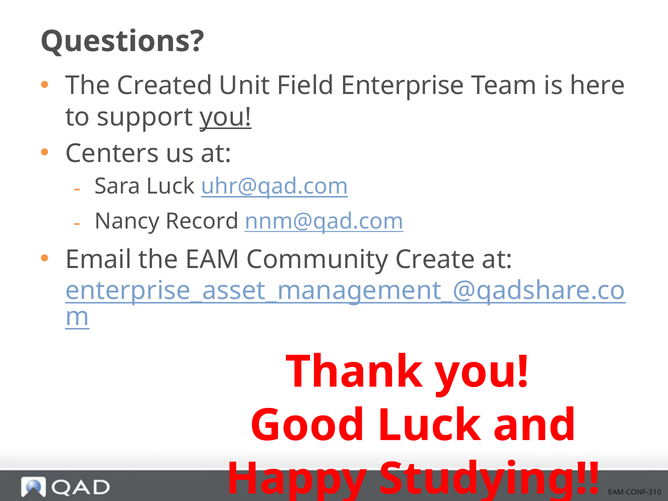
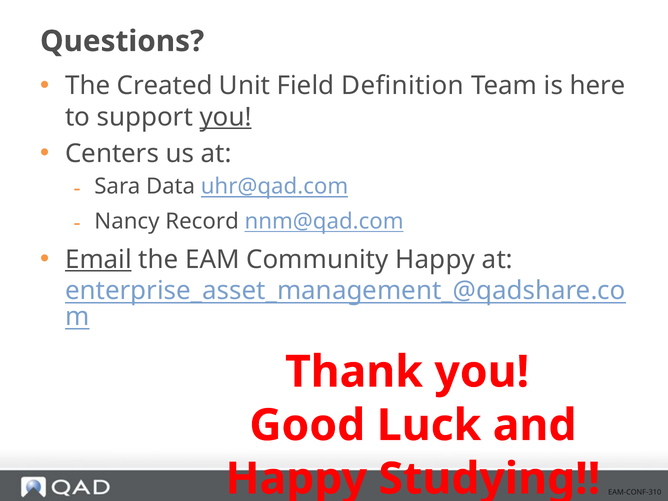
Enterprise: Enterprise -> Definition (403, 86)
Sara Luck: Luck -> Data (171, 187)
Email underline: none -> present (98, 260)
Community Create: Create -> Happy (435, 260)
